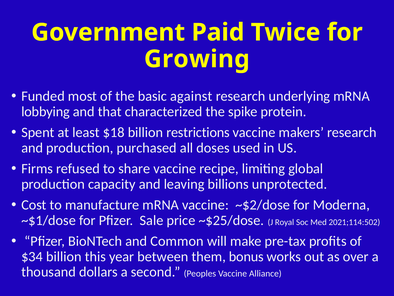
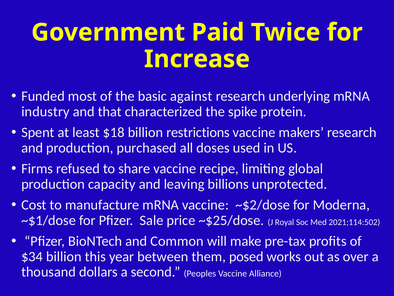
Growing: Growing -> Increase (197, 59)
lobbying: lobbying -> industry (45, 111)
bonus: bonus -> posed (246, 256)
